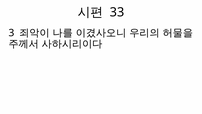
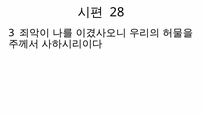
33: 33 -> 28 (117, 12)
